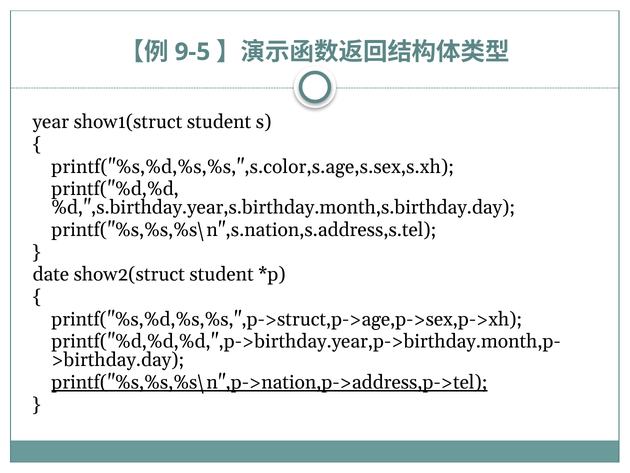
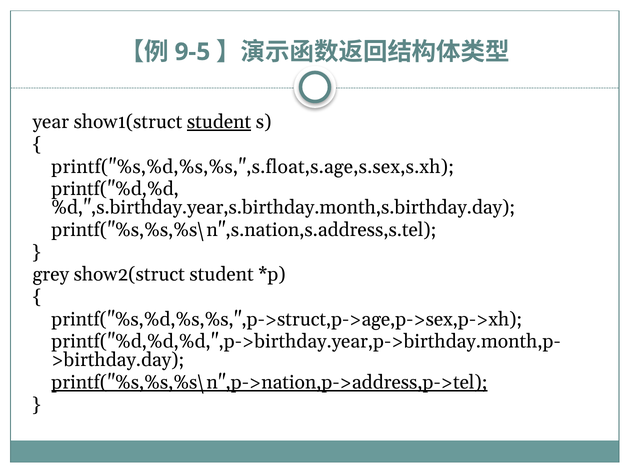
student underline: none -> present (219, 122)
printf("%s,%d,%s,%s,",s.color,s.age,s.sex,s.xh: printf("%s,%d,%s,%s,",s.color,s.age,s.sex,s.xh -> printf("%s,%d,%s,%s,",s.float,s.age,s.sex,s.xh (253, 166)
date: date -> grey (51, 274)
